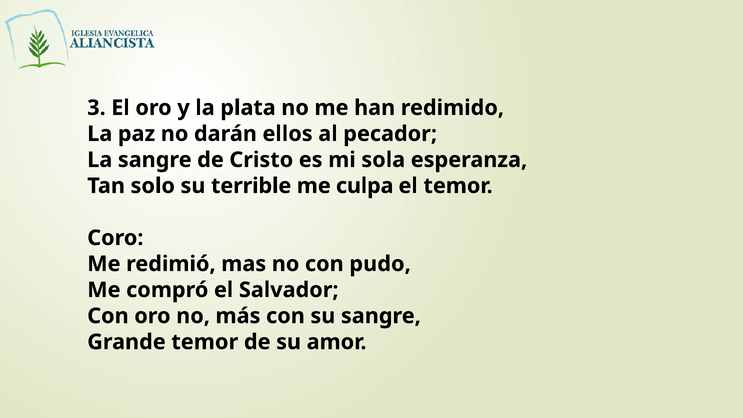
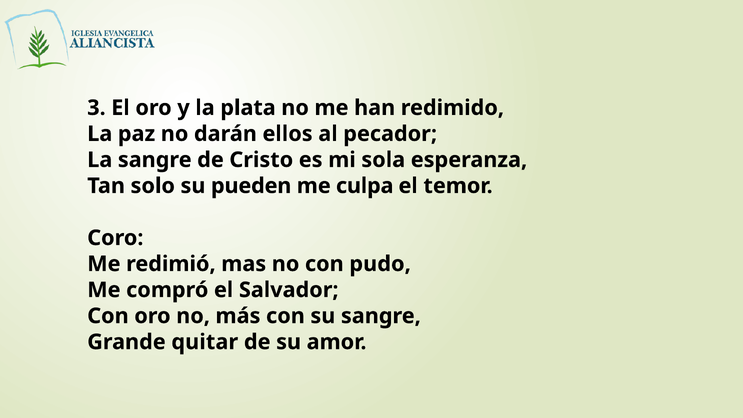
terrible: terrible -> pueden (251, 186)
Grande temor: temor -> quitar (205, 342)
